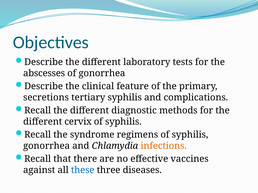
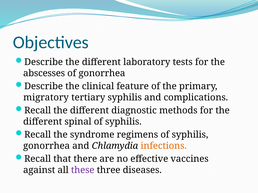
secretions: secretions -> migratory (46, 98)
cervix: cervix -> spinal (78, 122)
these colour: blue -> purple (83, 170)
